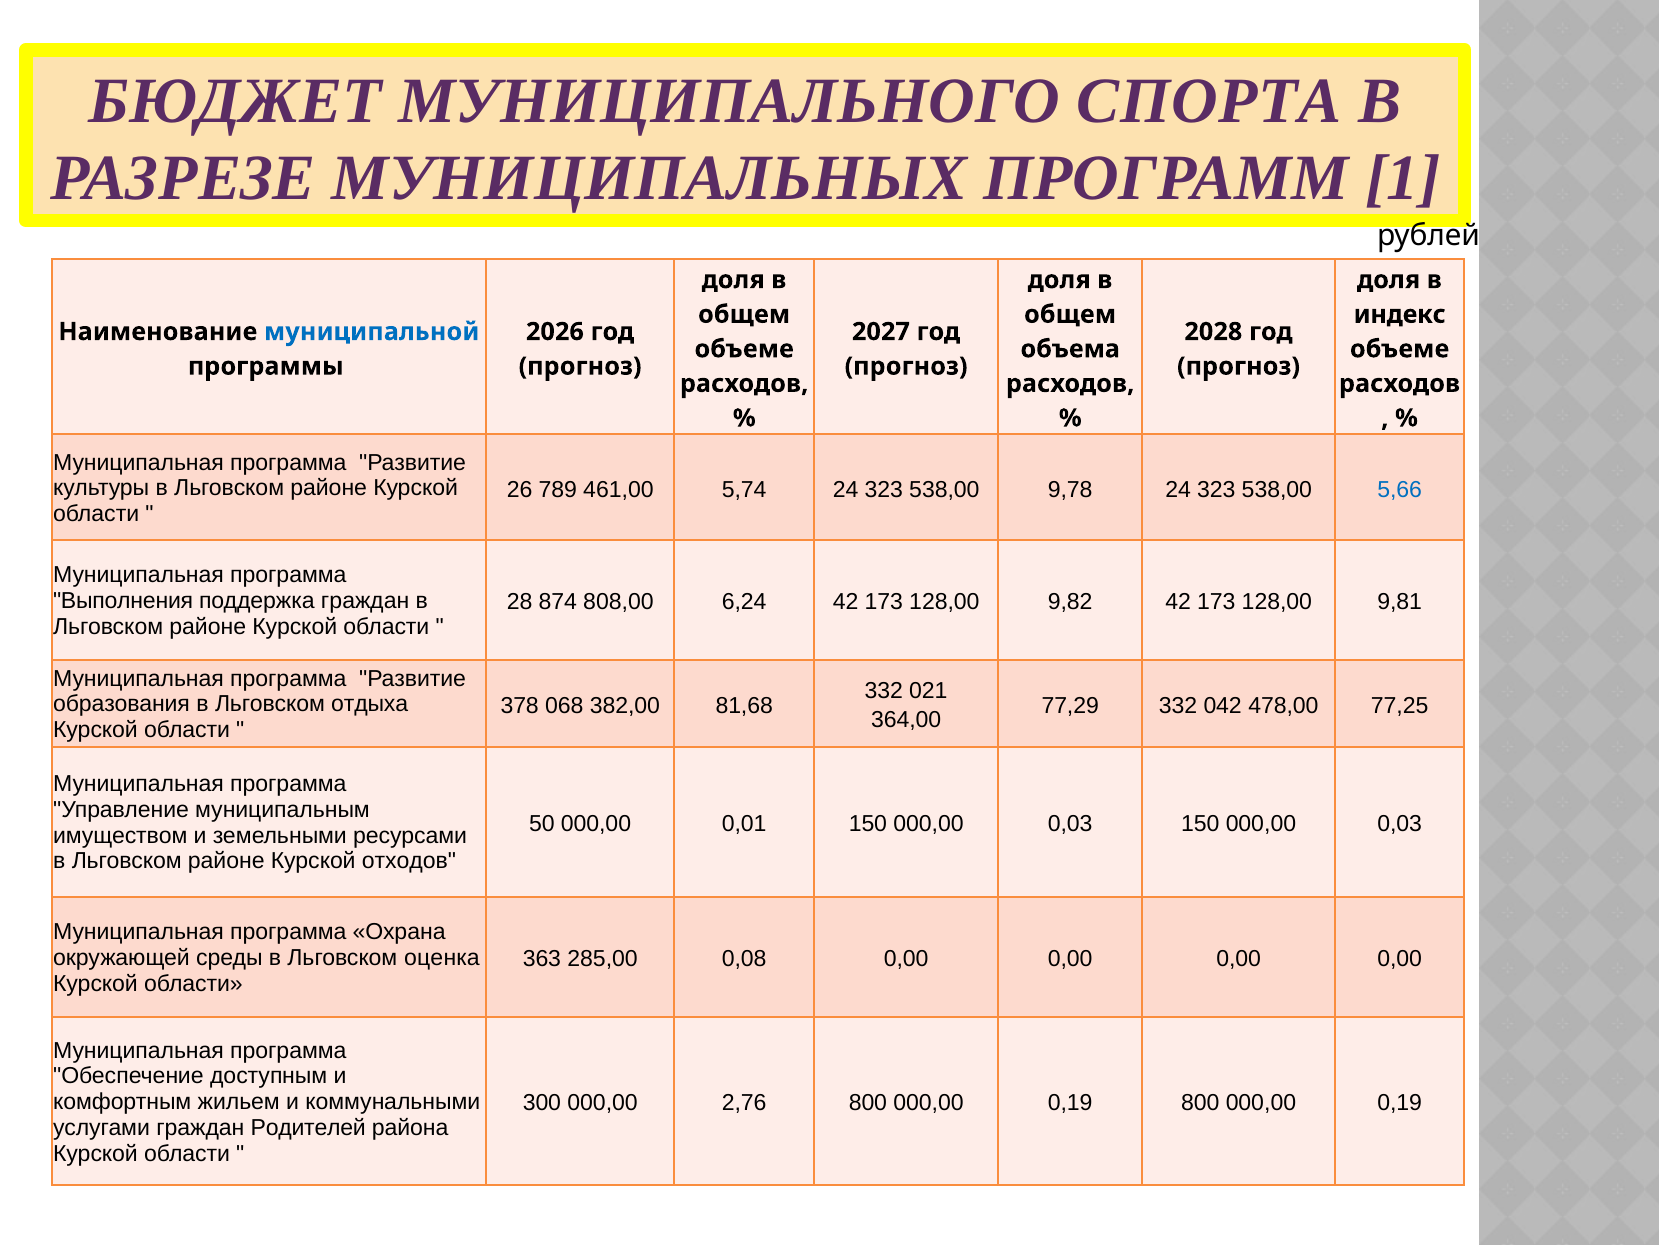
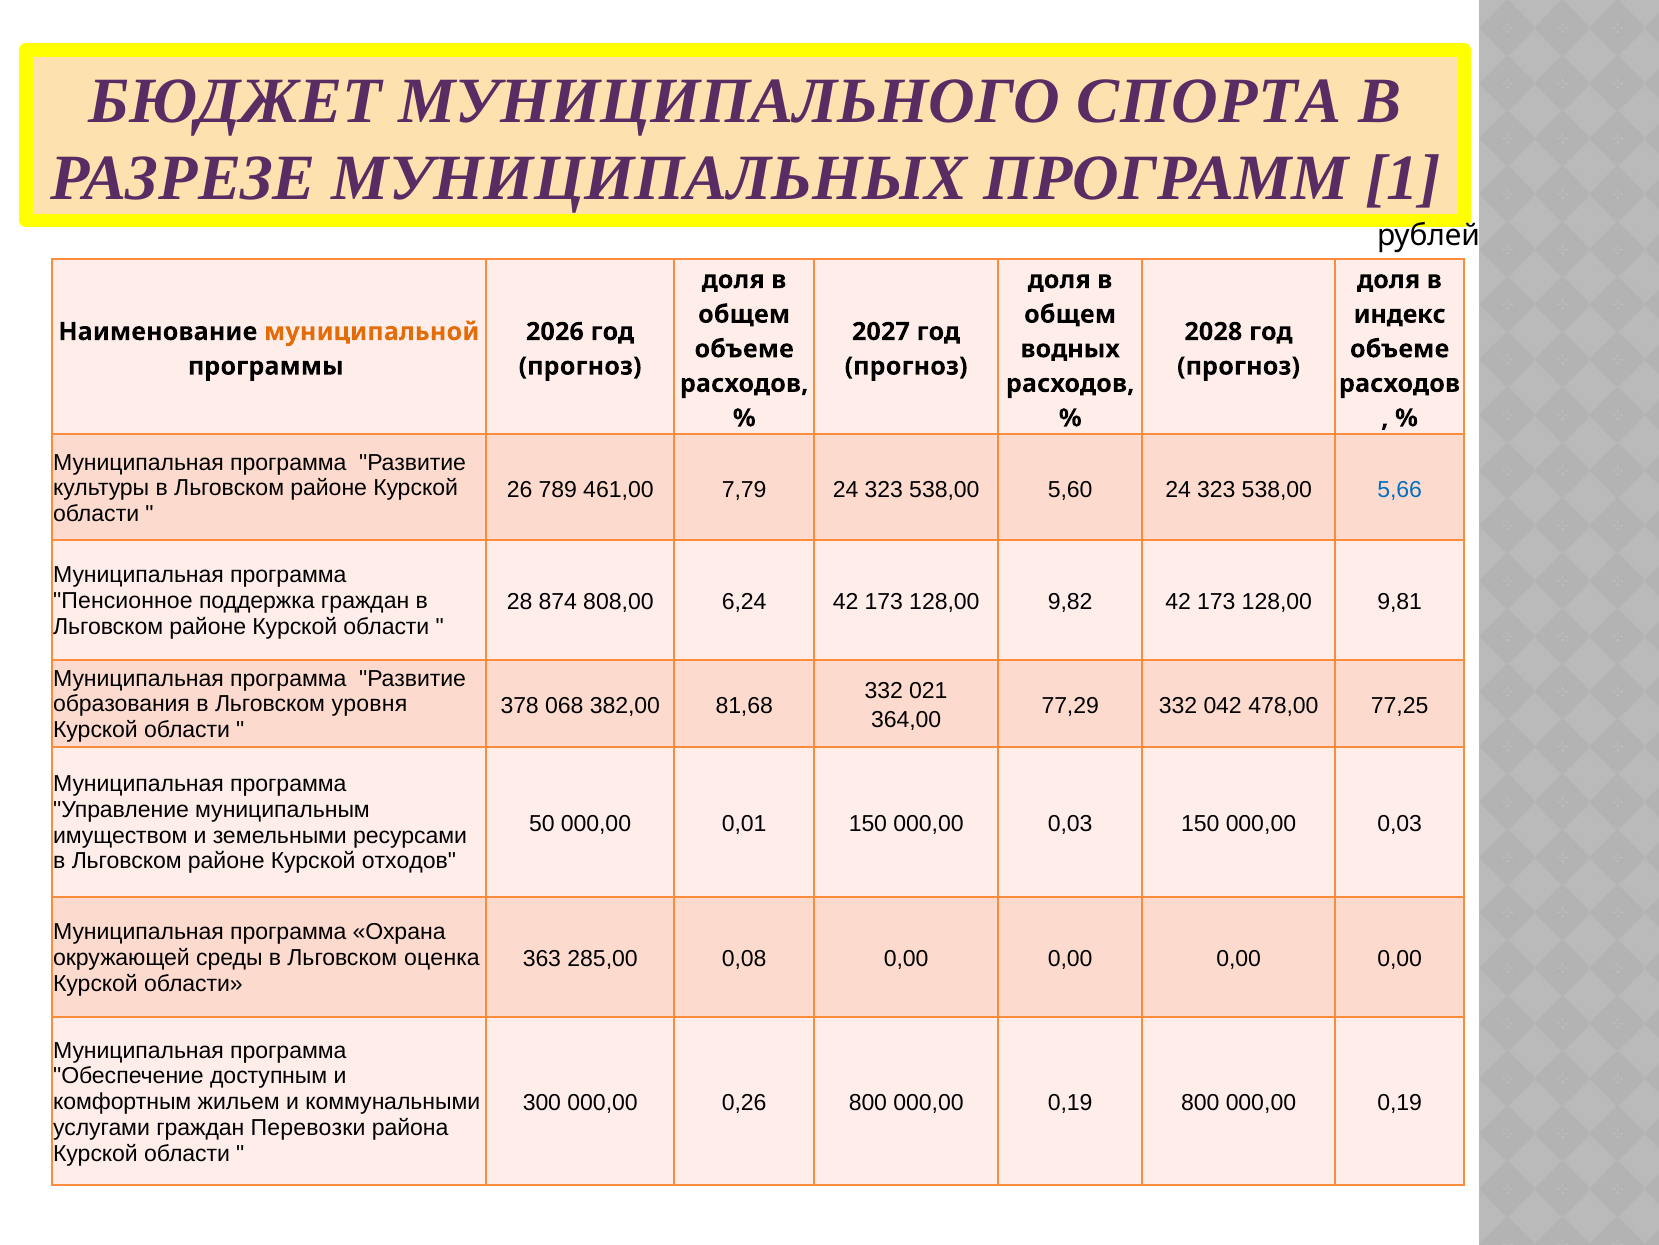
муниципальной colour: blue -> orange (372, 332)
объема: объема -> водных (1070, 349)
5,74: 5,74 -> 7,79 (744, 489)
9,78: 9,78 -> 5,60 (1070, 489)
Выполнения: Выполнения -> Пенсионное (123, 601)
отдыха: отдыха -> уровня (369, 704)
2,76: 2,76 -> 0,26 (744, 1102)
Родителей: Родителей -> Перевозки (308, 1127)
